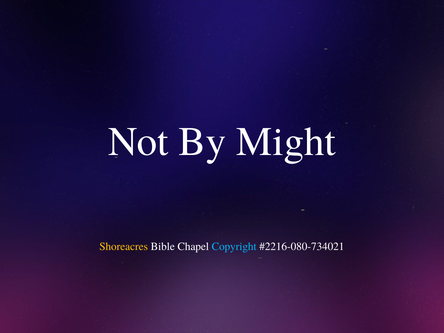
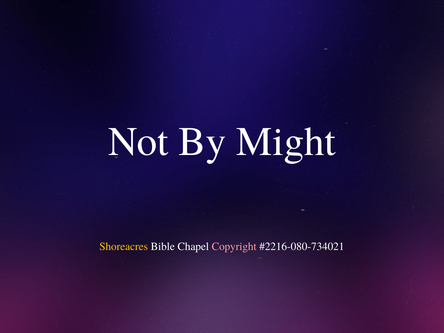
Copyright colour: light blue -> pink (234, 246)
